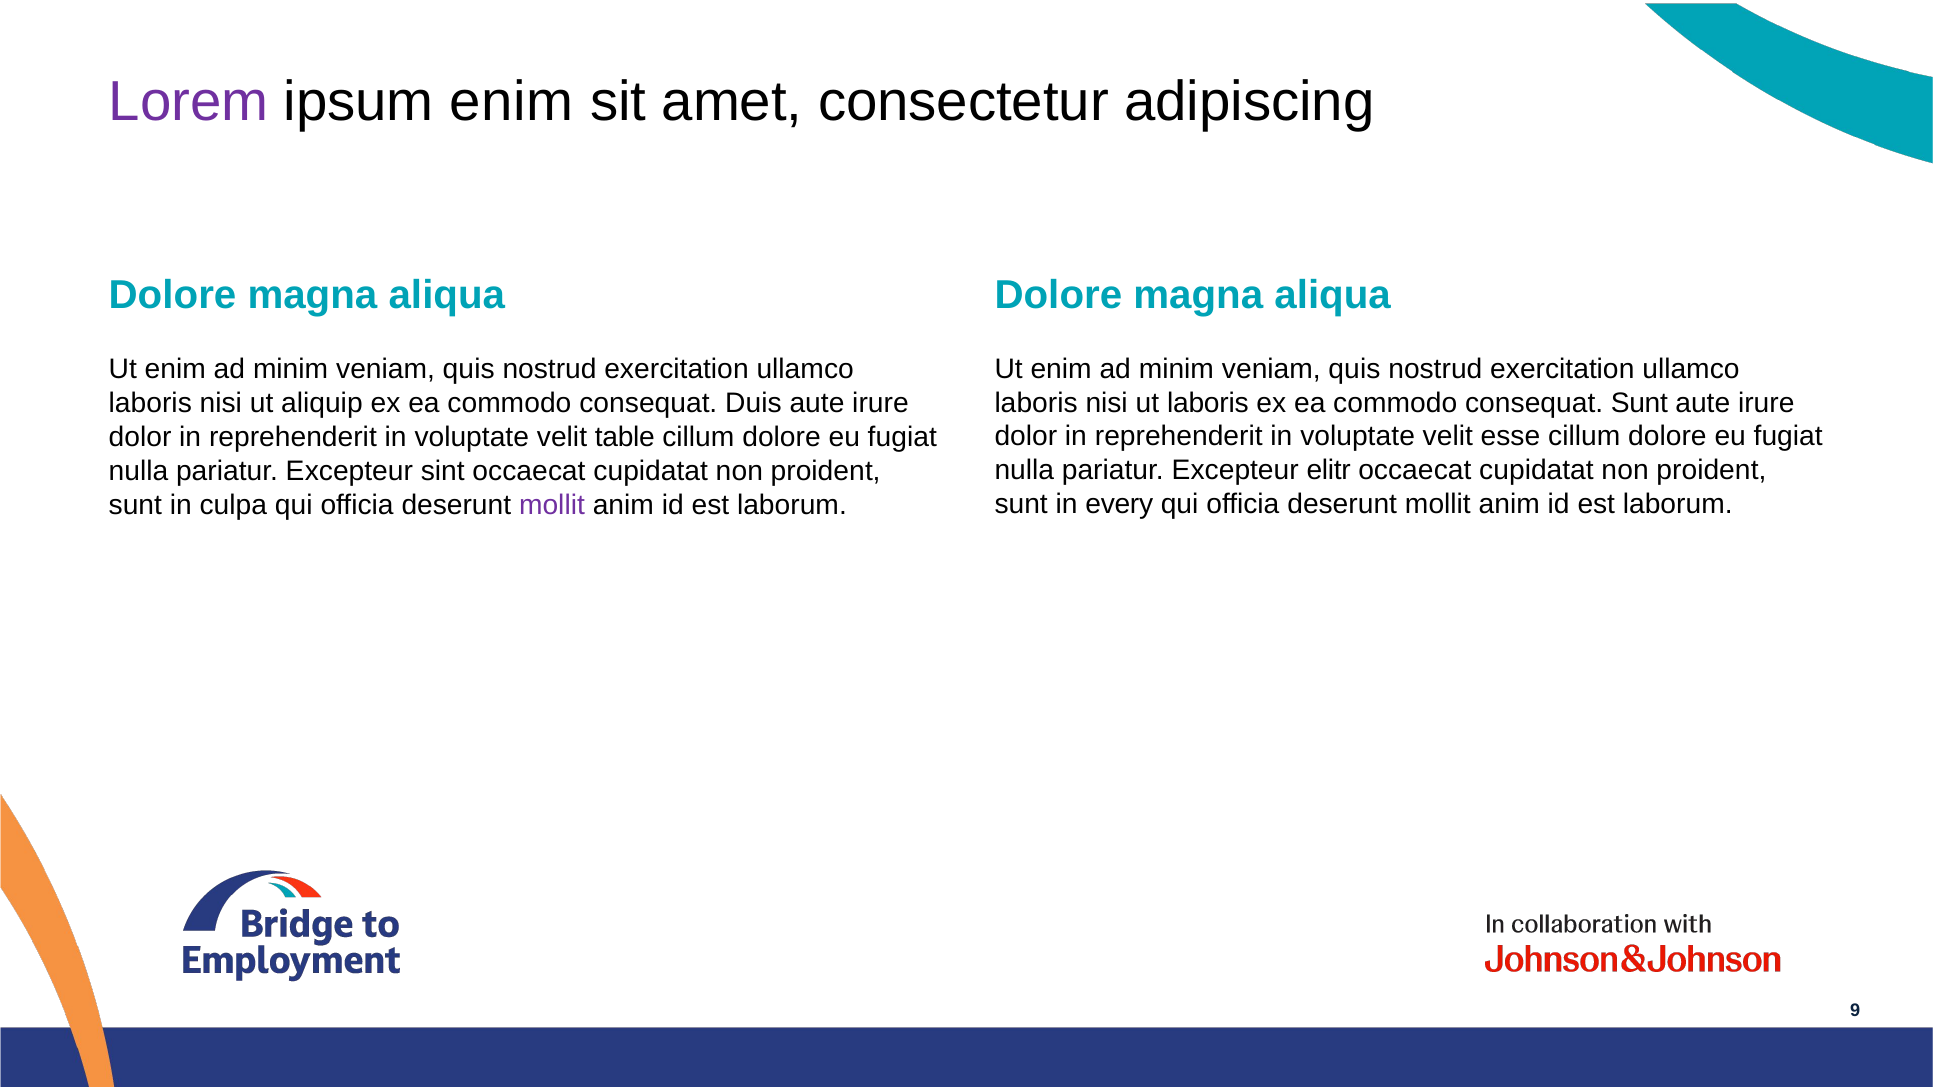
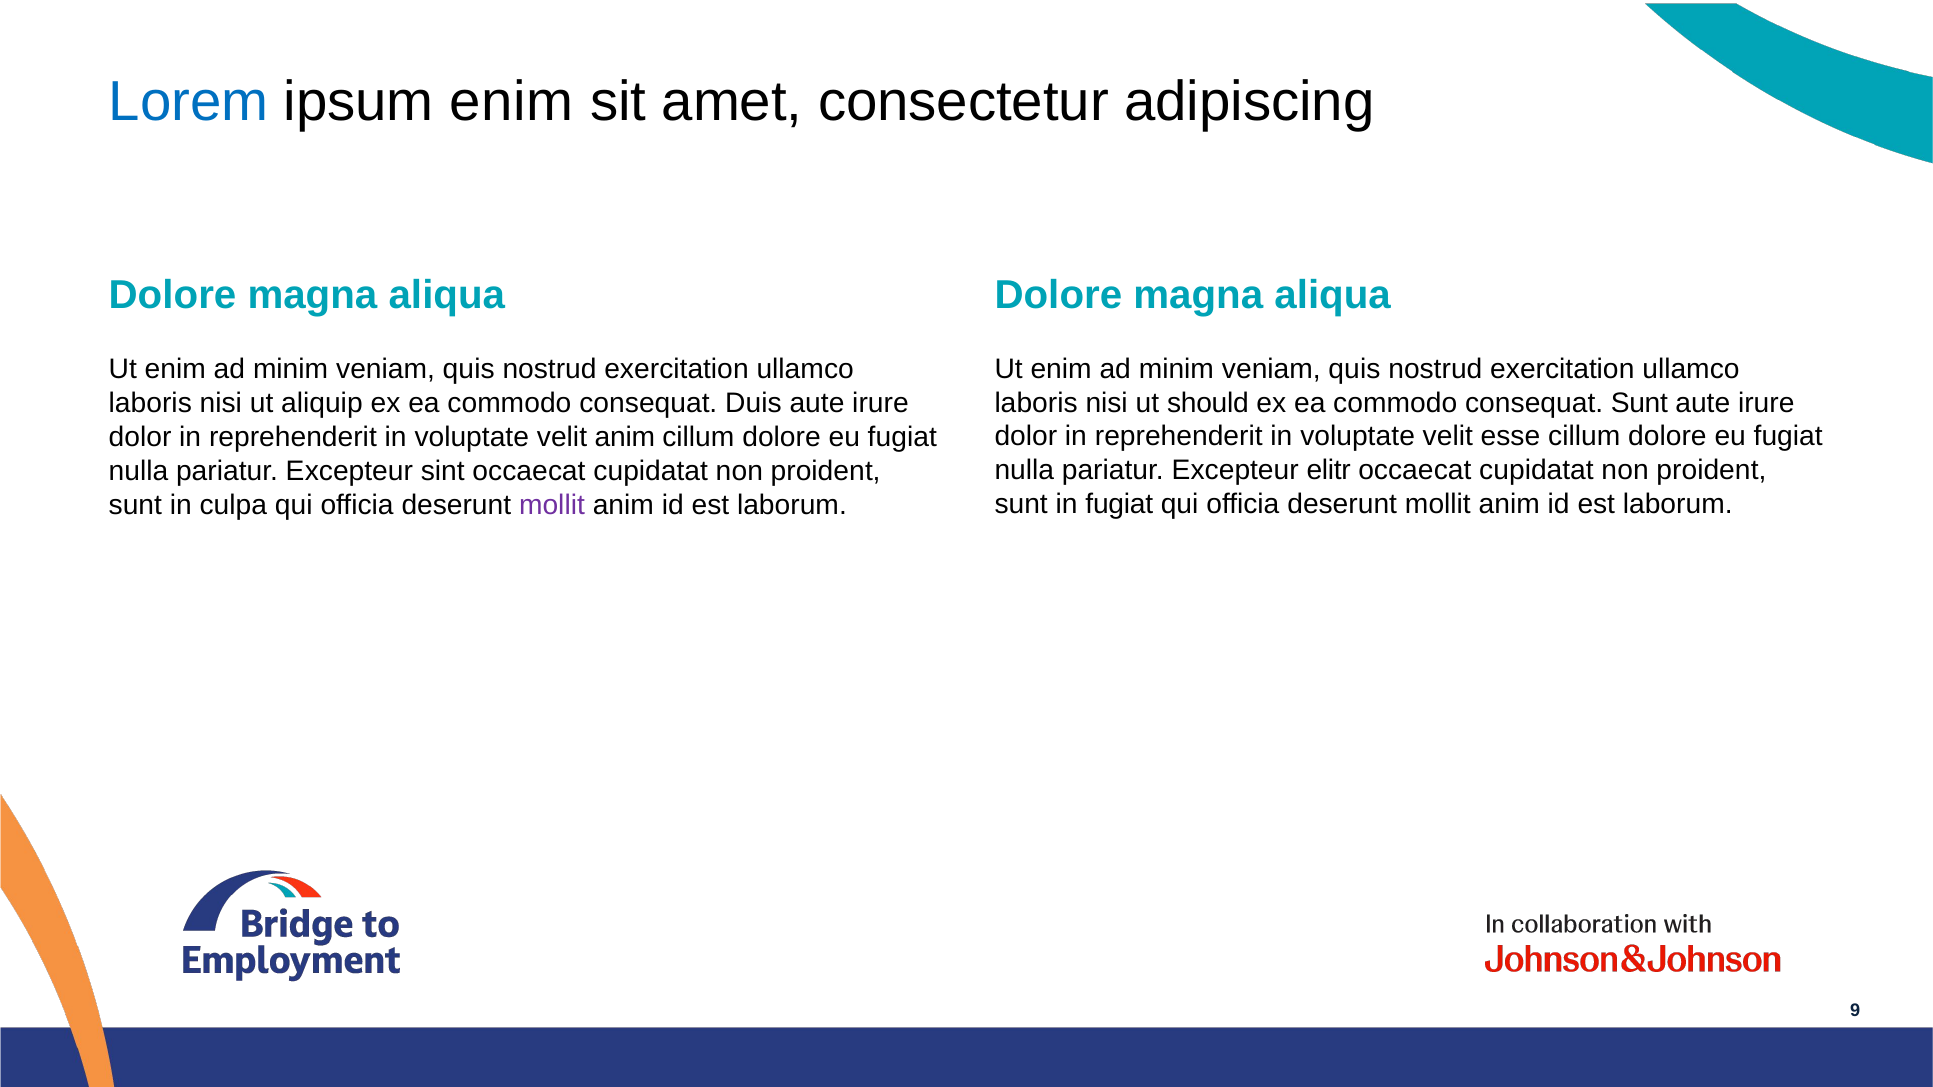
Lorem colour: purple -> blue (189, 102)
ut laboris: laboris -> should (1208, 403)
velit table: table -> anim (625, 437)
in every: every -> fugiat (1119, 504)
